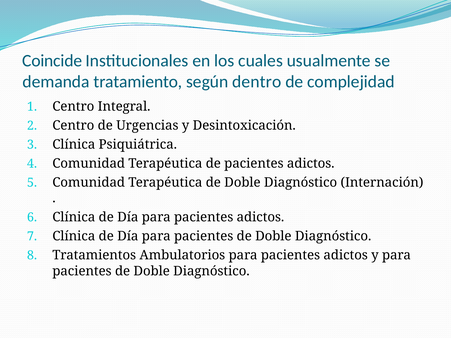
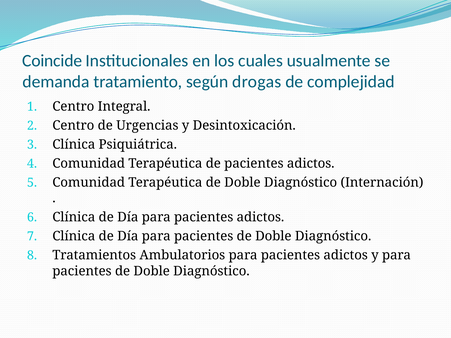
dentro: dentro -> drogas (257, 82)
